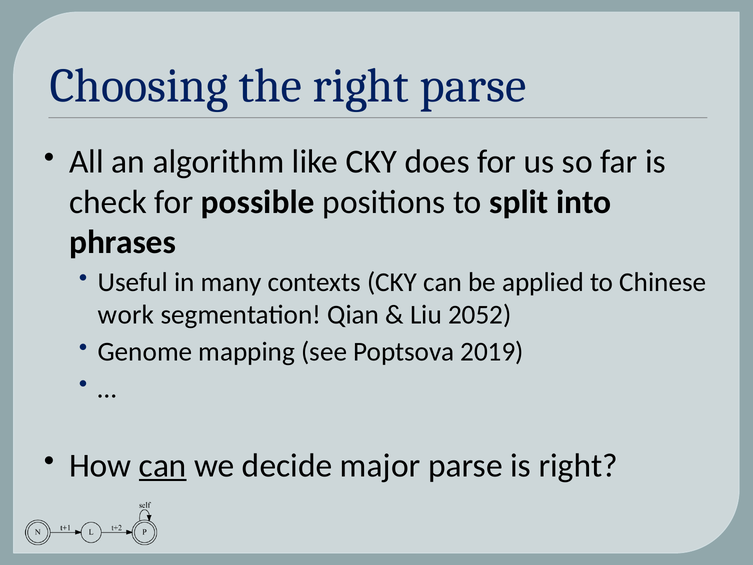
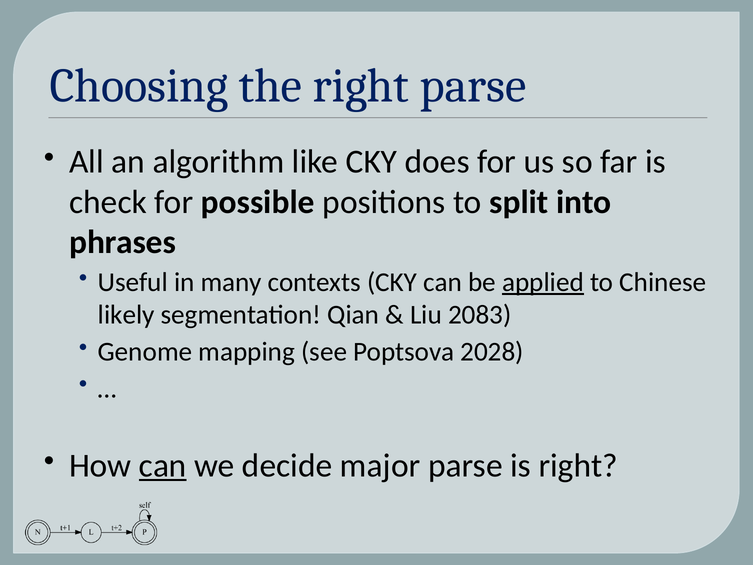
applied underline: none -> present (543, 282)
work: work -> likely (126, 315)
2052: 2052 -> 2083 (480, 315)
2019: 2019 -> 2028 (492, 352)
